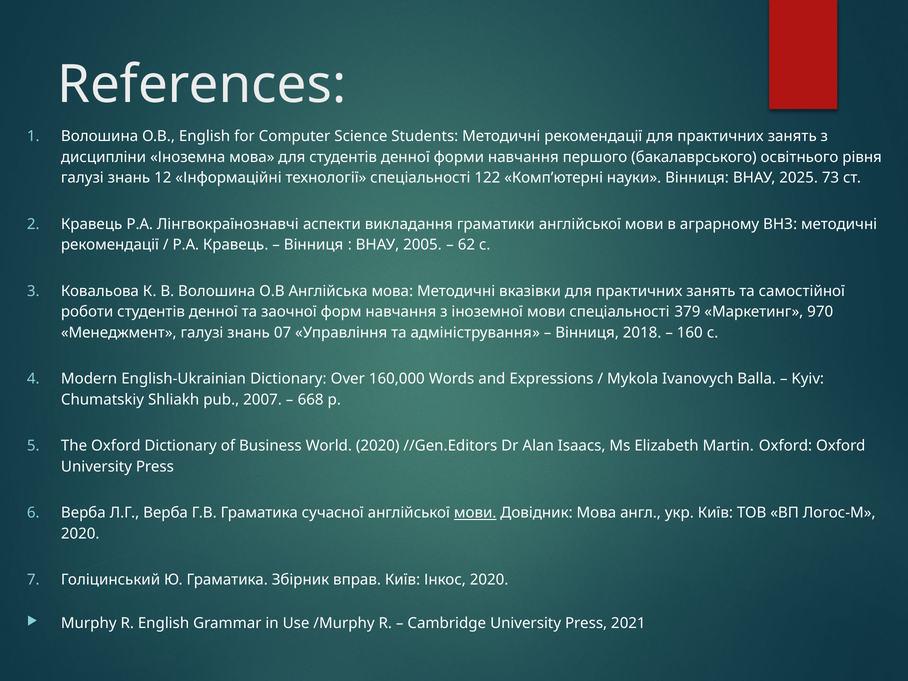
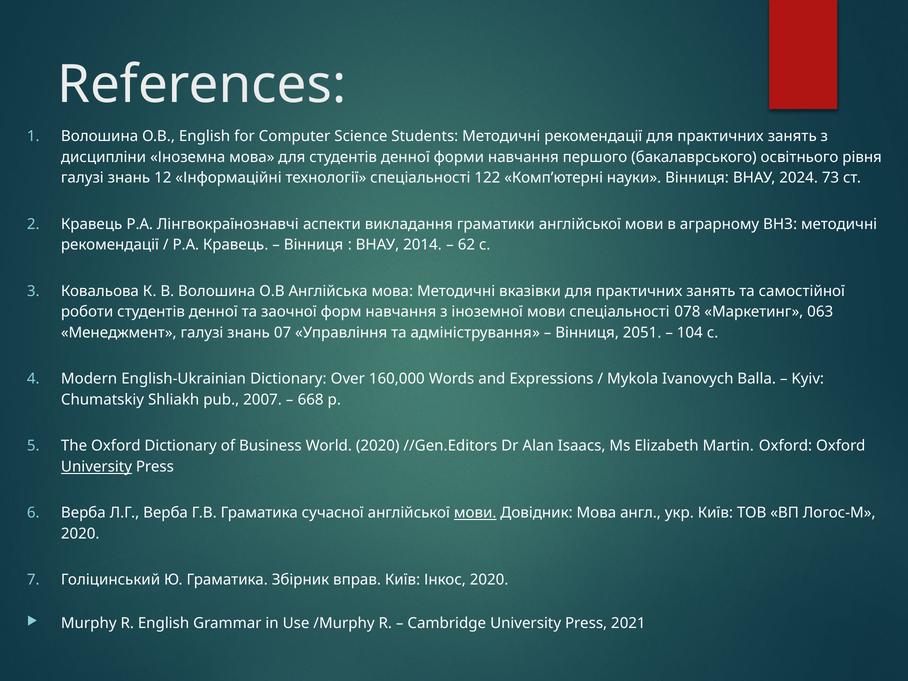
2025: 2025 -> 2024 (799, 178)
2005: 2005 -> 2014 (422, 245)
379: 379 -> 078 (687, 312)
970: 970 -> 063 (820, 312)
2018: 2018 -> 2051 (642, 333)
160: 160 -> 104 (690, 333)
University underline: none -> present (96, 467)
